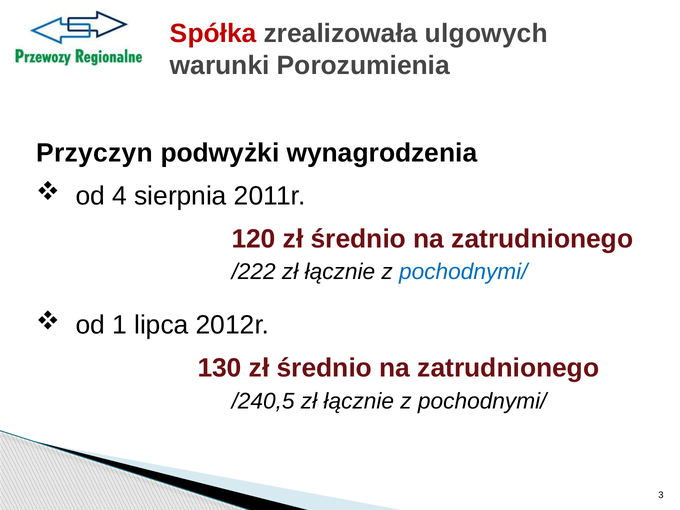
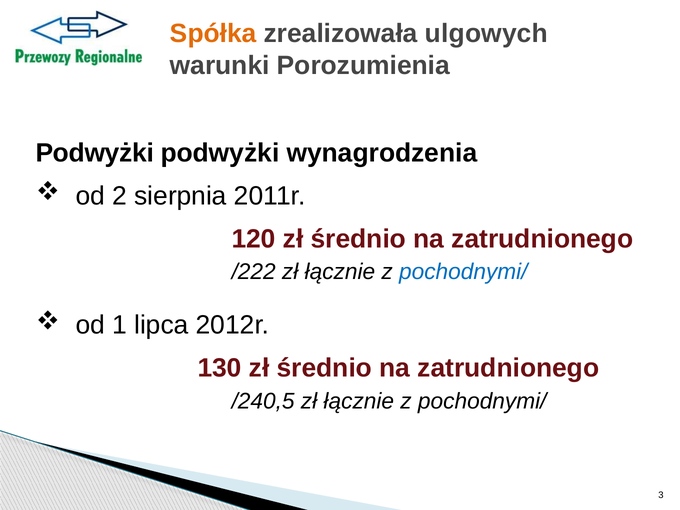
Spółka colour: red -> orange (213, 34)
Przyczyn: Przyczyn -> Podwyżki (95, 153)
4: 4 -> 2 (120, 196)
